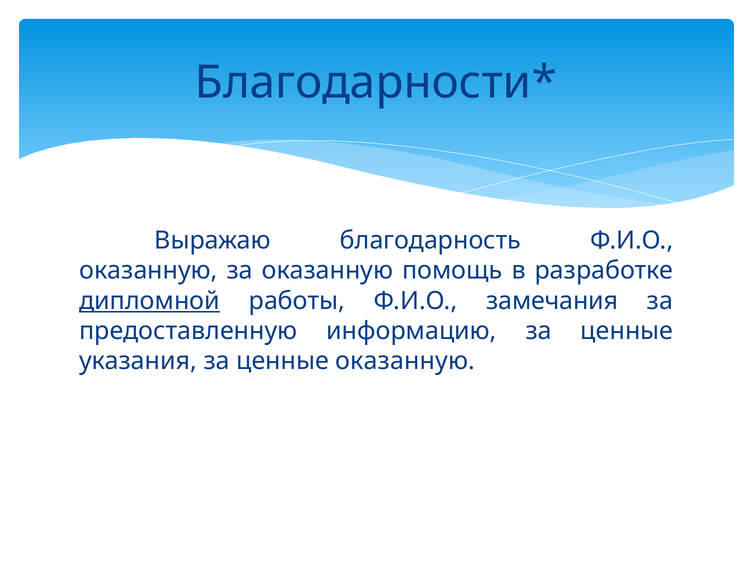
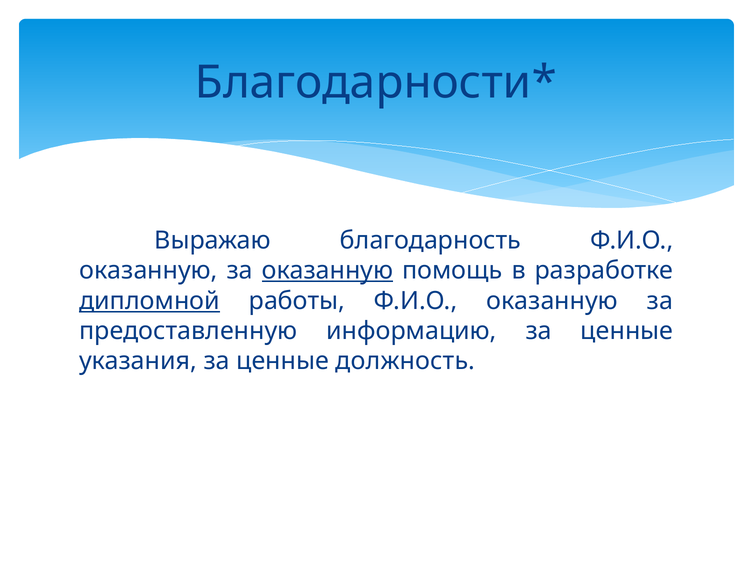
оказанную underline: none -> present (327, 271)
работы Ф.И.О замечания: замечания -> оказанную (552, 301)
ценные оказанную: оказанную -> должность (405, 361)
